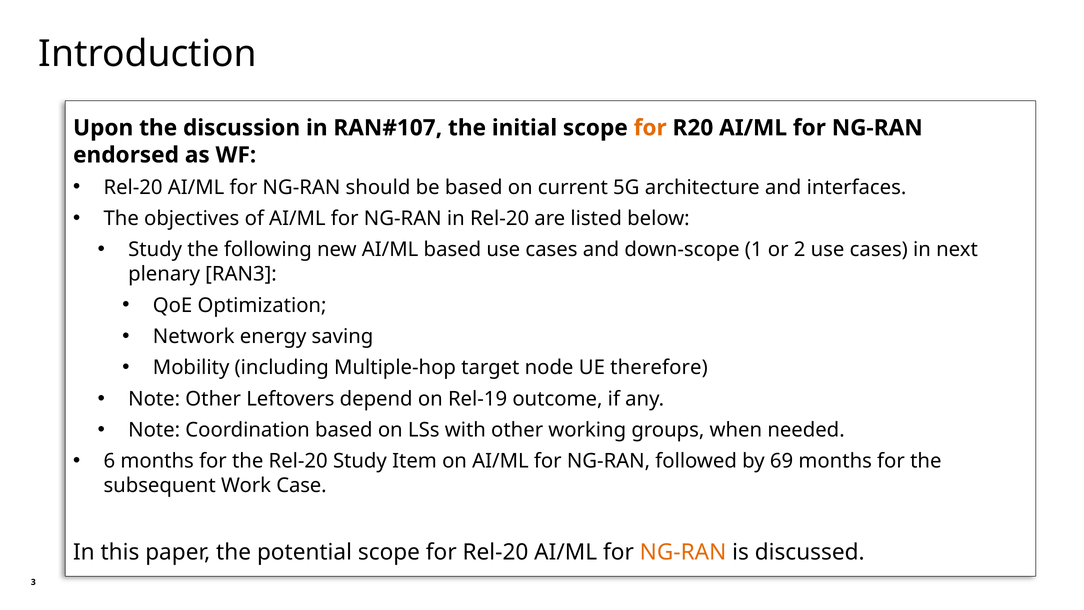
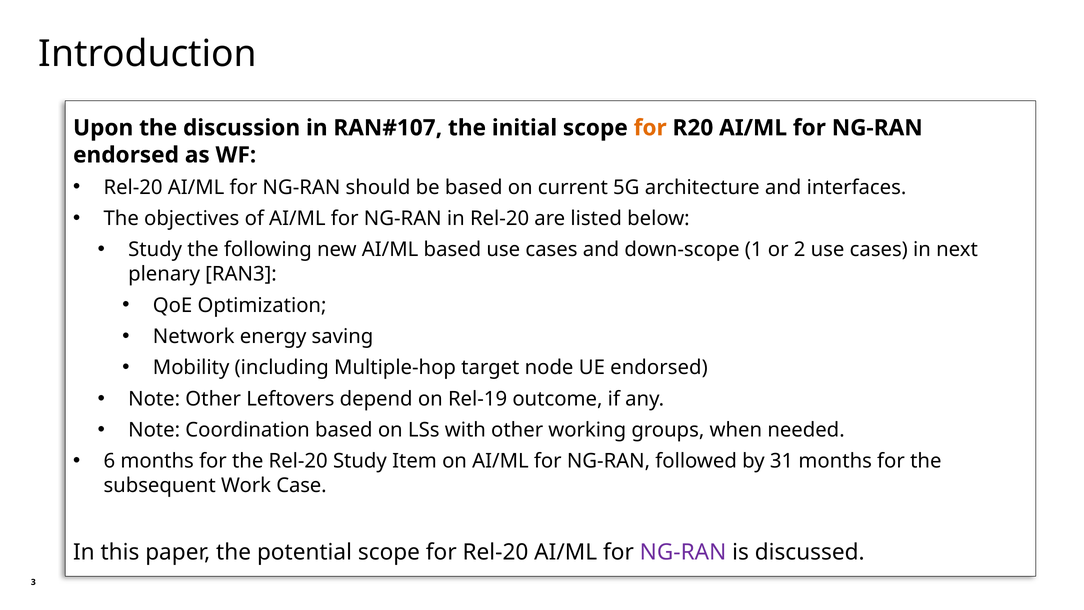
UE therefore: therefore -> endorsed (659, 368)
69: 69 -> 31 (782, 461)
NG-RAN colour: orange -> purple (683, 552)
